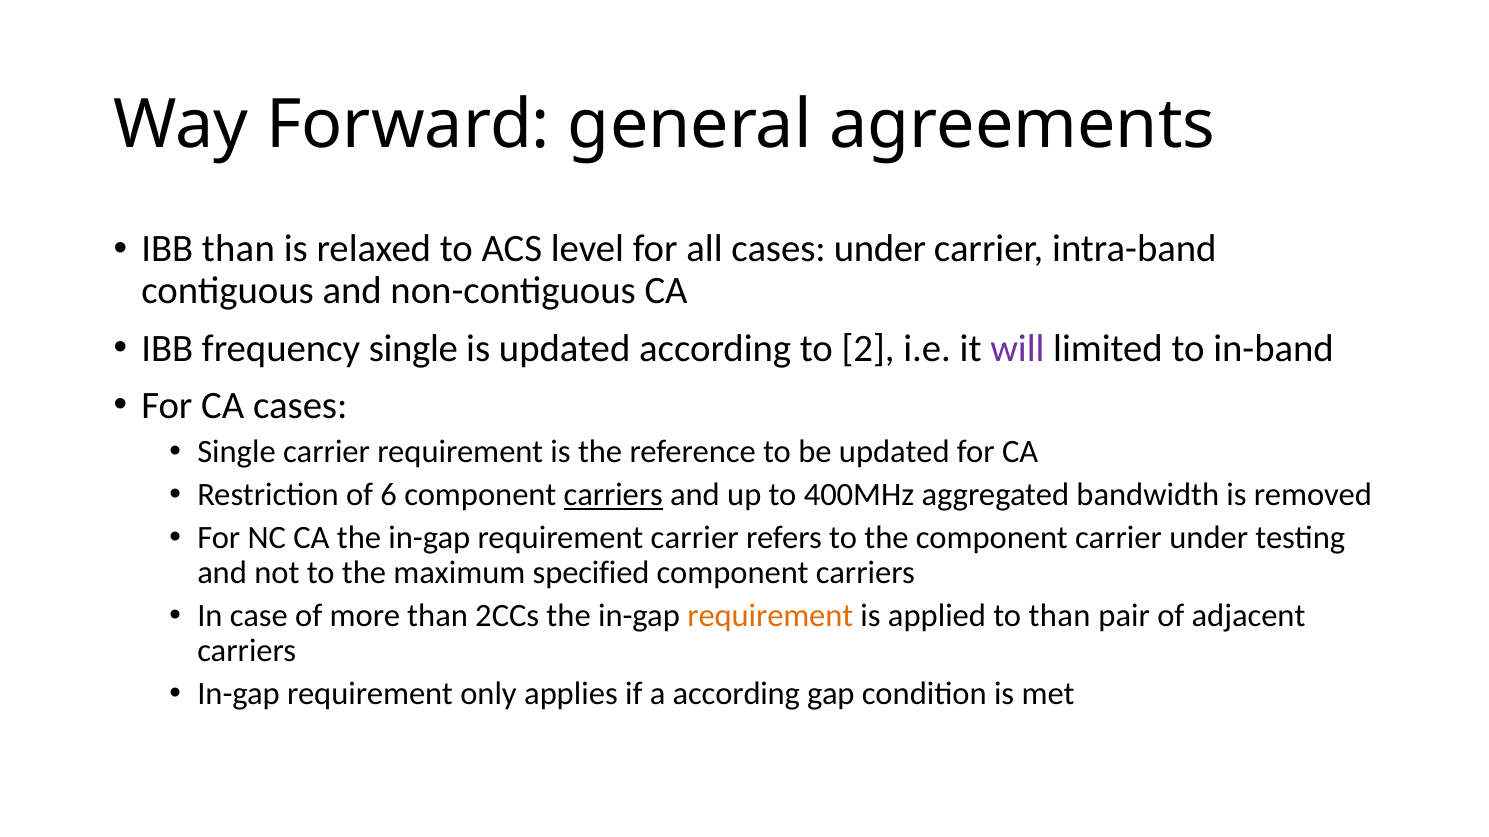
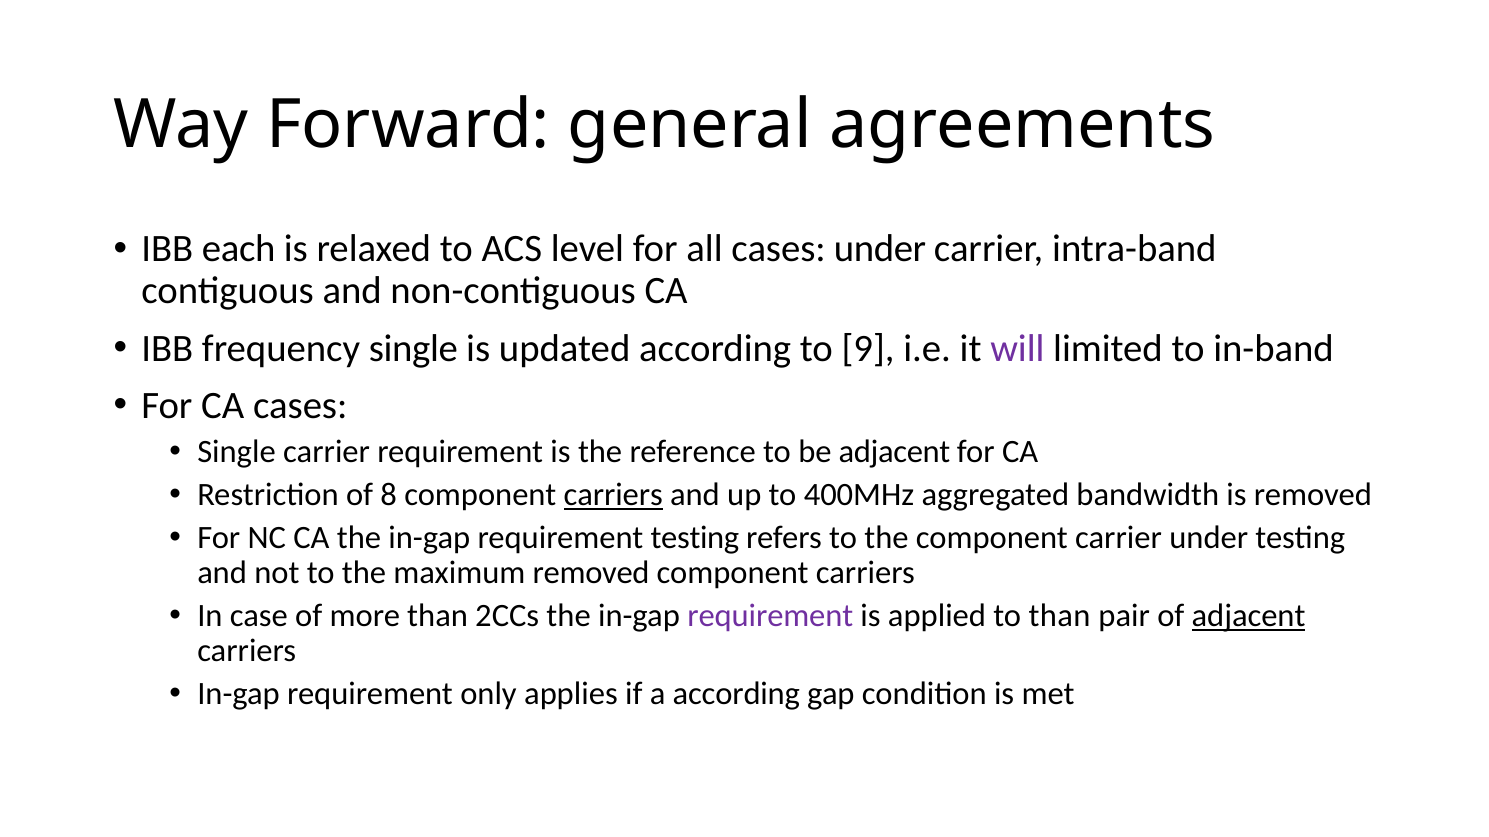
IBB than: than -> each (239, 249)
2: 2 -> 9 (868, 348)
be updated: updated -> adjacent (894, 452)
6: 6 -> 8 (389, 495)
requirement carrier: carrier -> testing (695, 538)
maximum specified: specified -> removed (591, 573)
requirement colour: orange -> purple (770, 616)
adjacent underline: none -> present (1249, 616)
